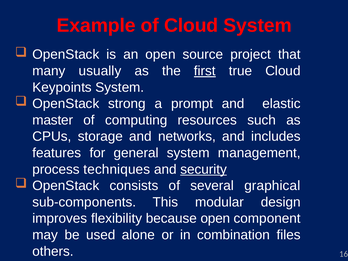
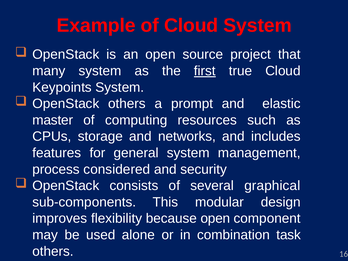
many usually: usually -> system (100, 71)
OpenStack strong: strong -> others (127, 104)
techniques: techniques -> considered (117, 169)
security underline: present -> none (204, 169)
files: files -> task (289, 235)
